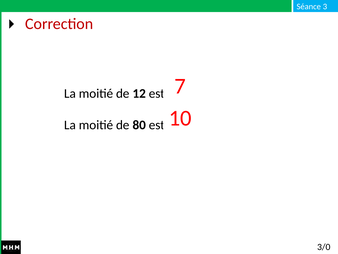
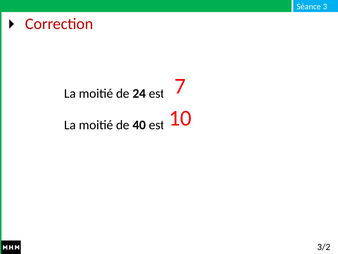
12: 12 -> 24 (139, 93)
80: 80 -> 40 (139, 125)
3/0: 3/0 -> 3/2 (324, 247)
